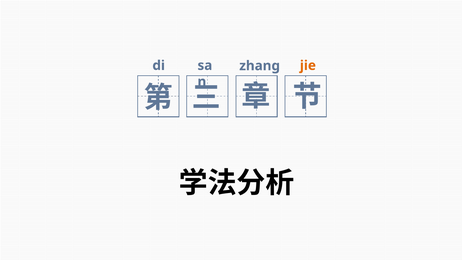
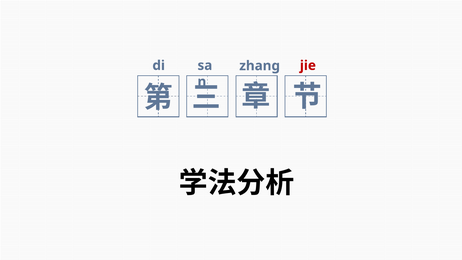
jie colour: orange -> red (308, 65)
